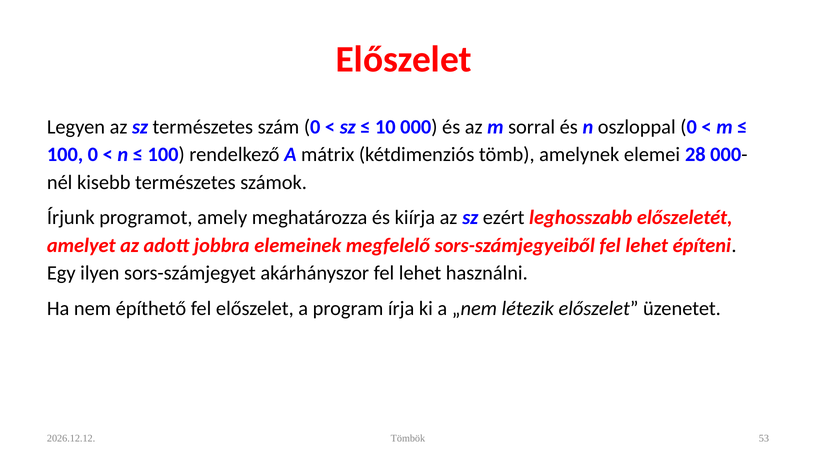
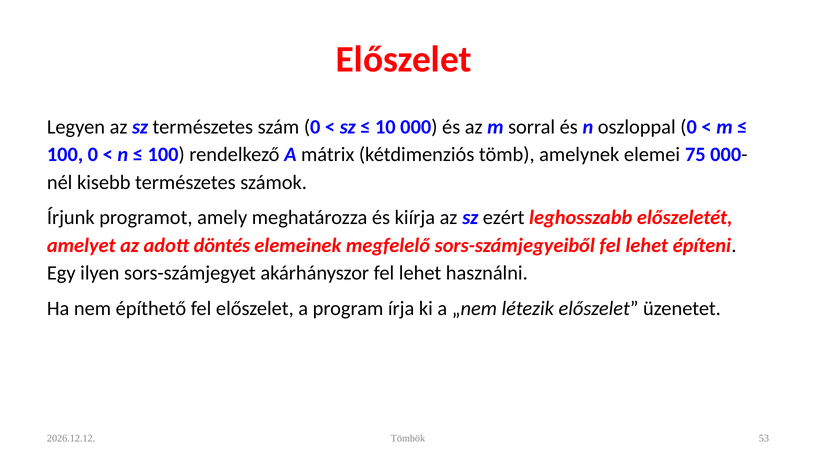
28: 28 -> 75 (695, 155)
jobbra: jobbra -> döntés (222, 245)
